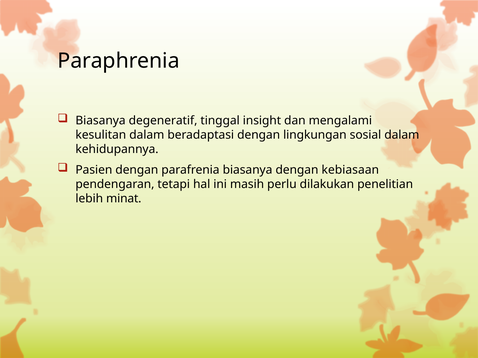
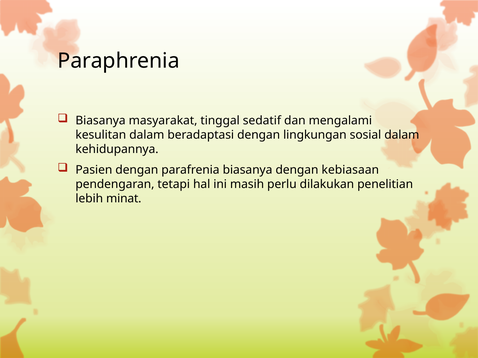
degeneratif: degeneratif -> masyarakat (163, 121)
insight: insight -> sedatif (262, 121)
